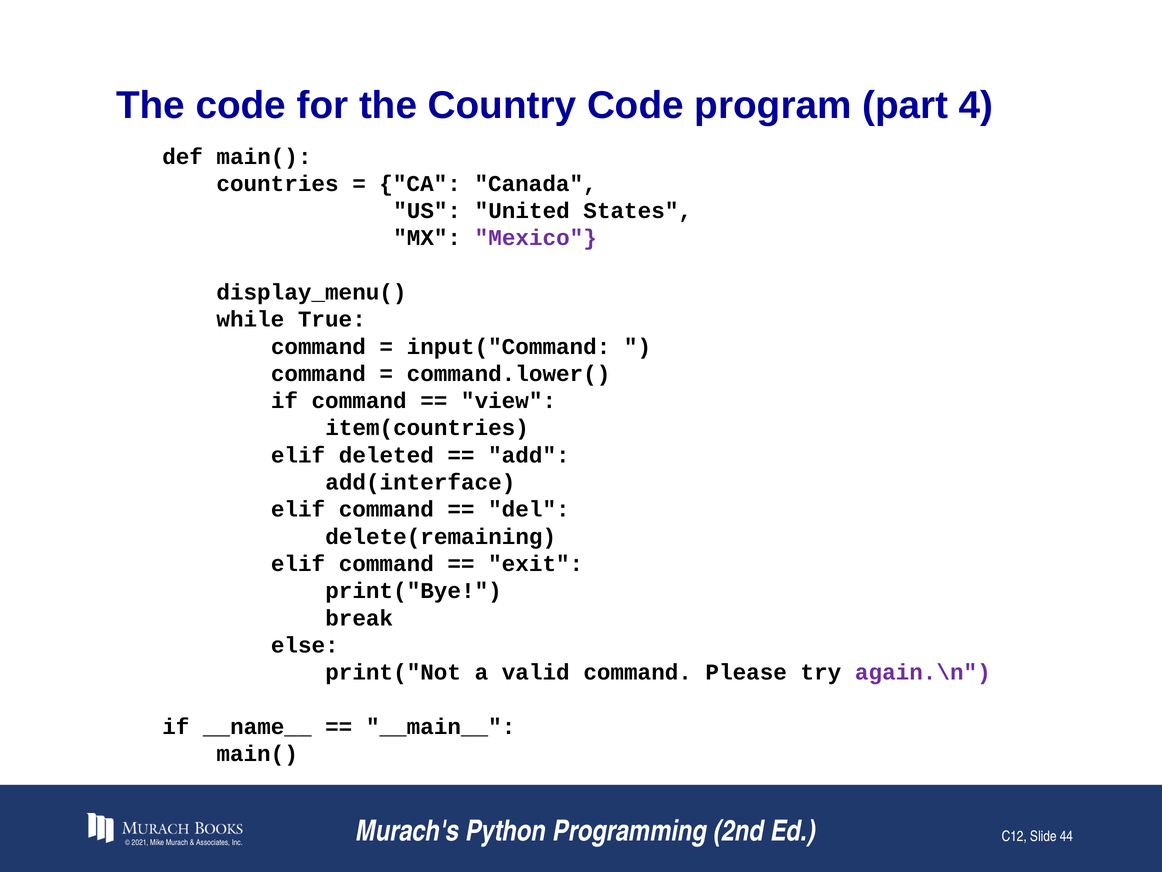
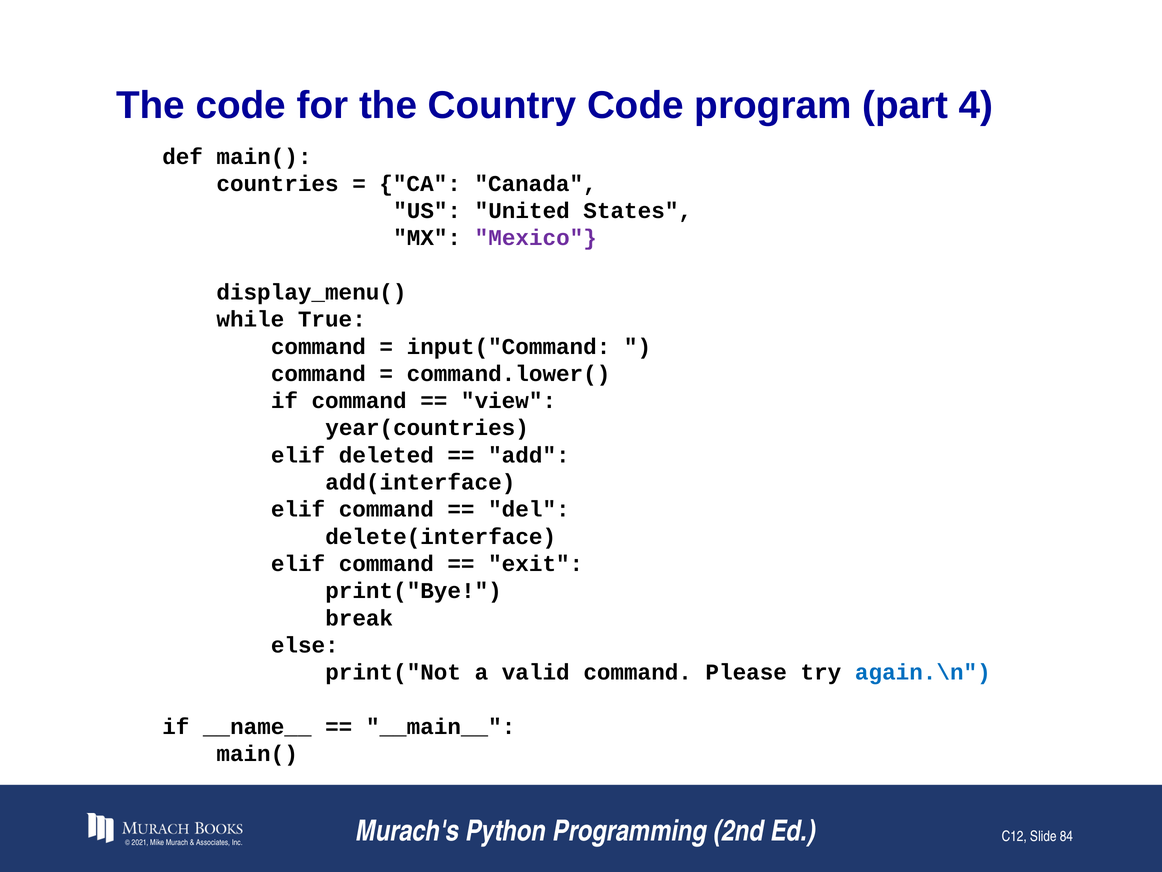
item(countries: item(countries -> year(countries (427, 428)
delete(remaining: delete(remaining -> delete(interface (441, 536)
again.\n colour: purple -> blue (923, 672)
44: 44 -> 84 (1066, 836)
